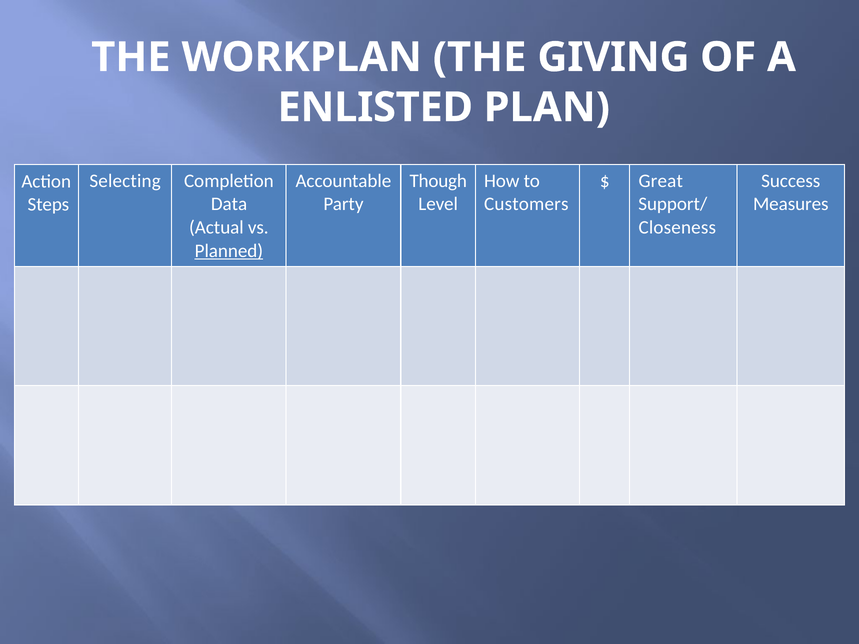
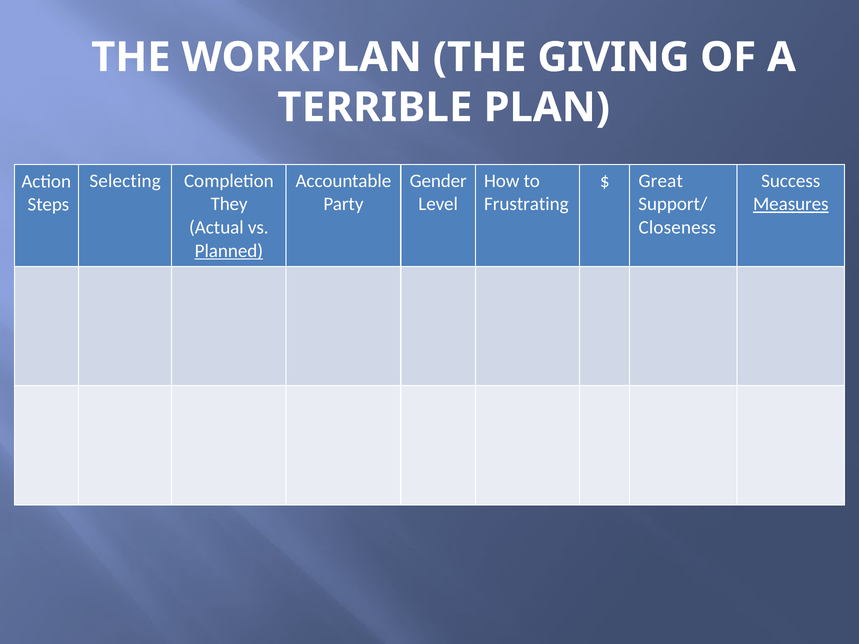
ENLISTED: ENLISTED -> TERRIBLE (375, 107)
Though: Though -> Gender (438, 181)
Data: Data -> They (229, 204)
Customers: Customers -> Frustrating (526, 204)
Measures underline: none -> present (791, 204)
